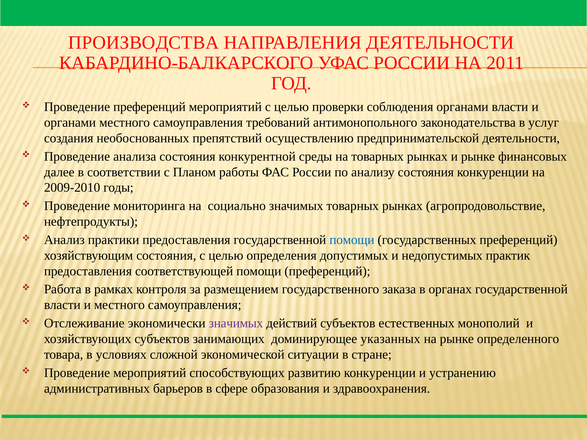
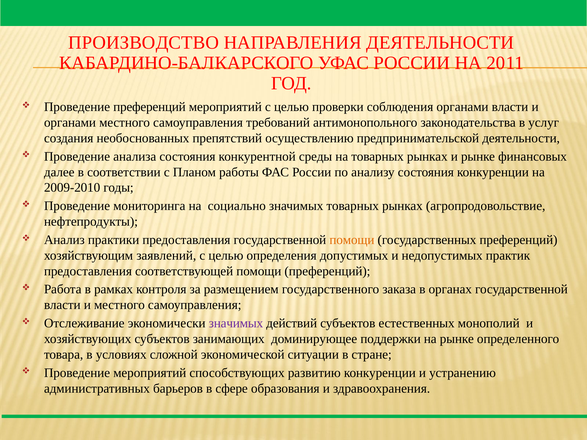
ПРОИЗВОДСТВА: ПРОИЗВОДСТВА -> ПРОИЗВОДСТВО (144, 43)
помощи colour: blue -> orange (352, 240)
хозяйствующим состояния: состояния -> заявлений (166, 256)
указанных: указанных -> поддержки (391, 339)
